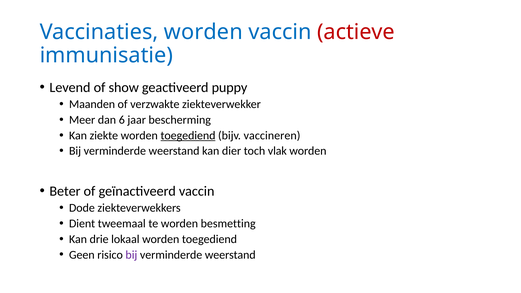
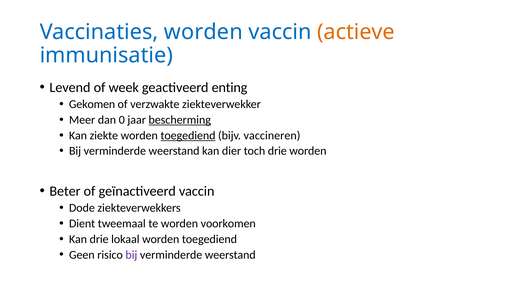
actieve colour: red -> orange (356, 32)
show: show -> week (124, 87)
puppy: puppy -> enting (230, 87)
Maanden: Maanden -> Gekomen (92, 104)
6: 6 -> 0 (122, 120)
bescherming underline: none -> present (180, 120)
toch vlak: vlak -> drie (277, 151)
besmetting: besmetting -> voorkomen (228, 224)
